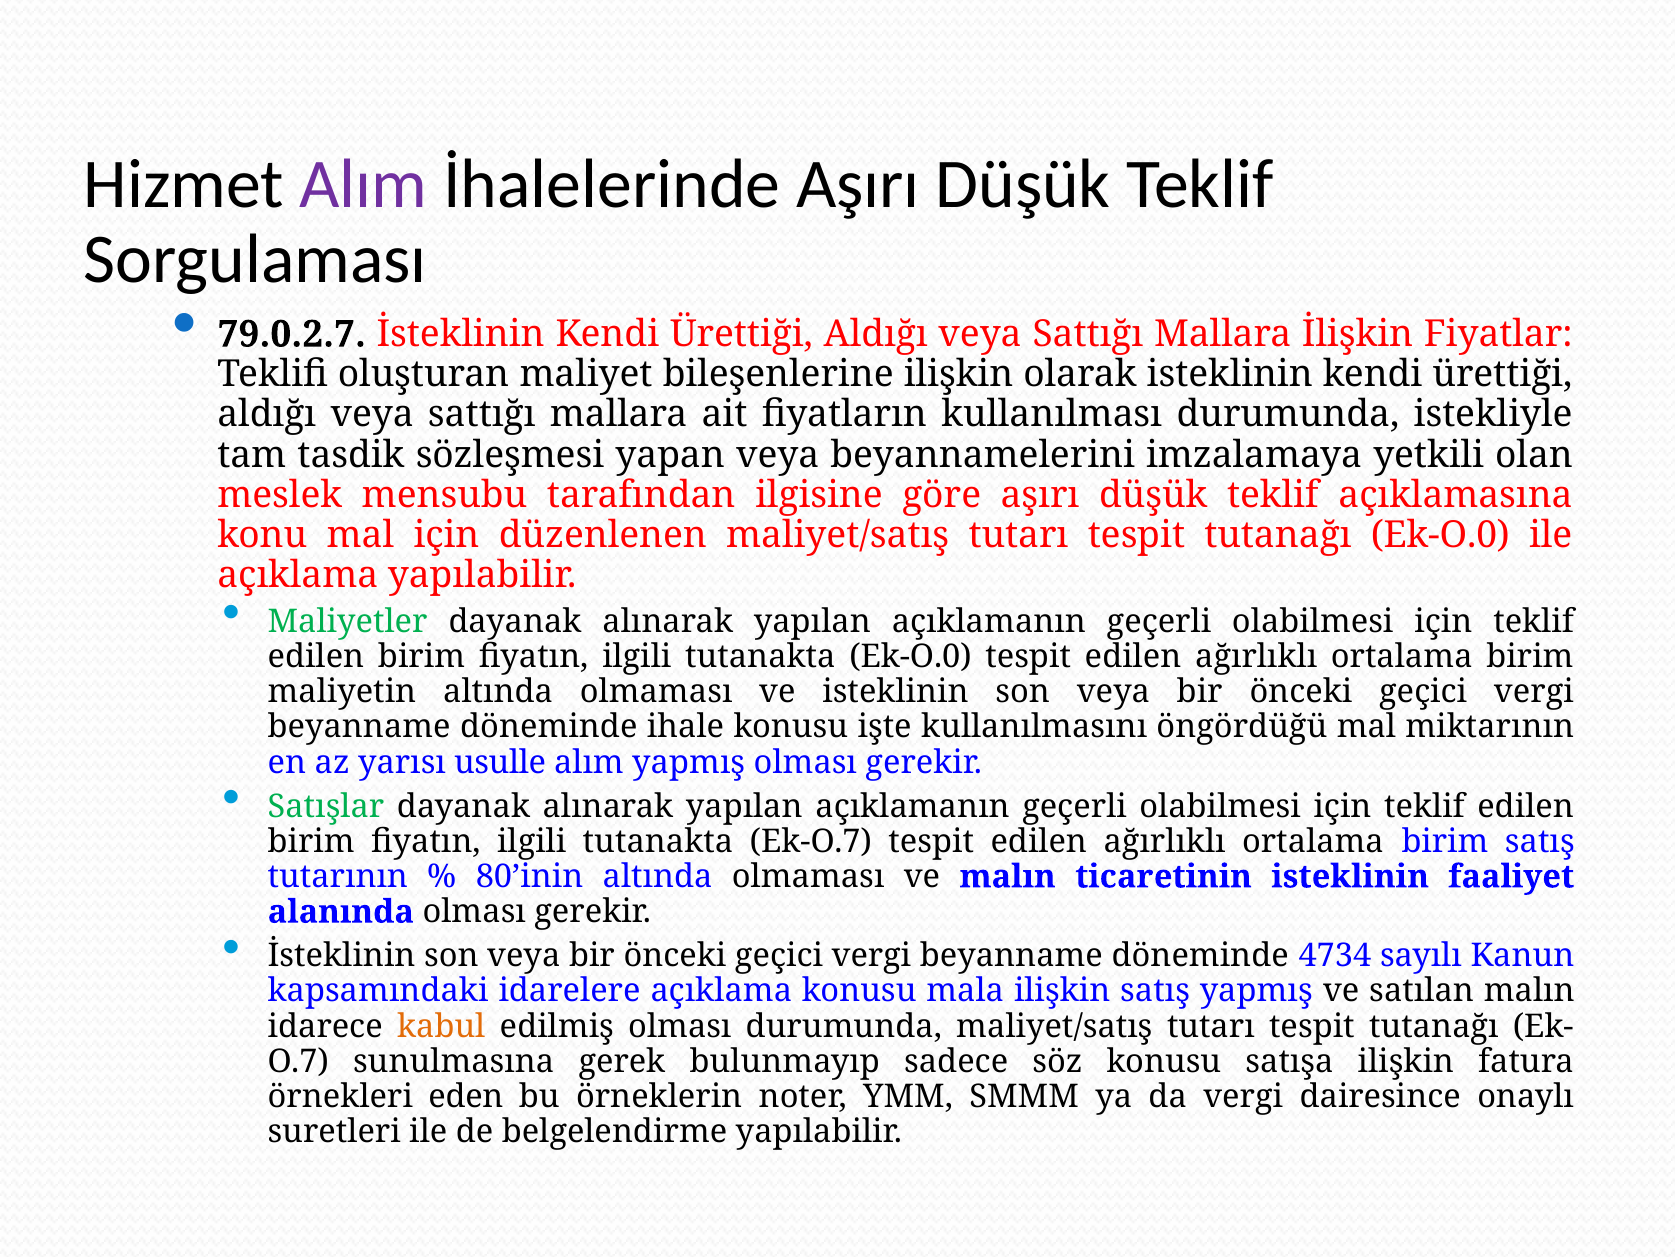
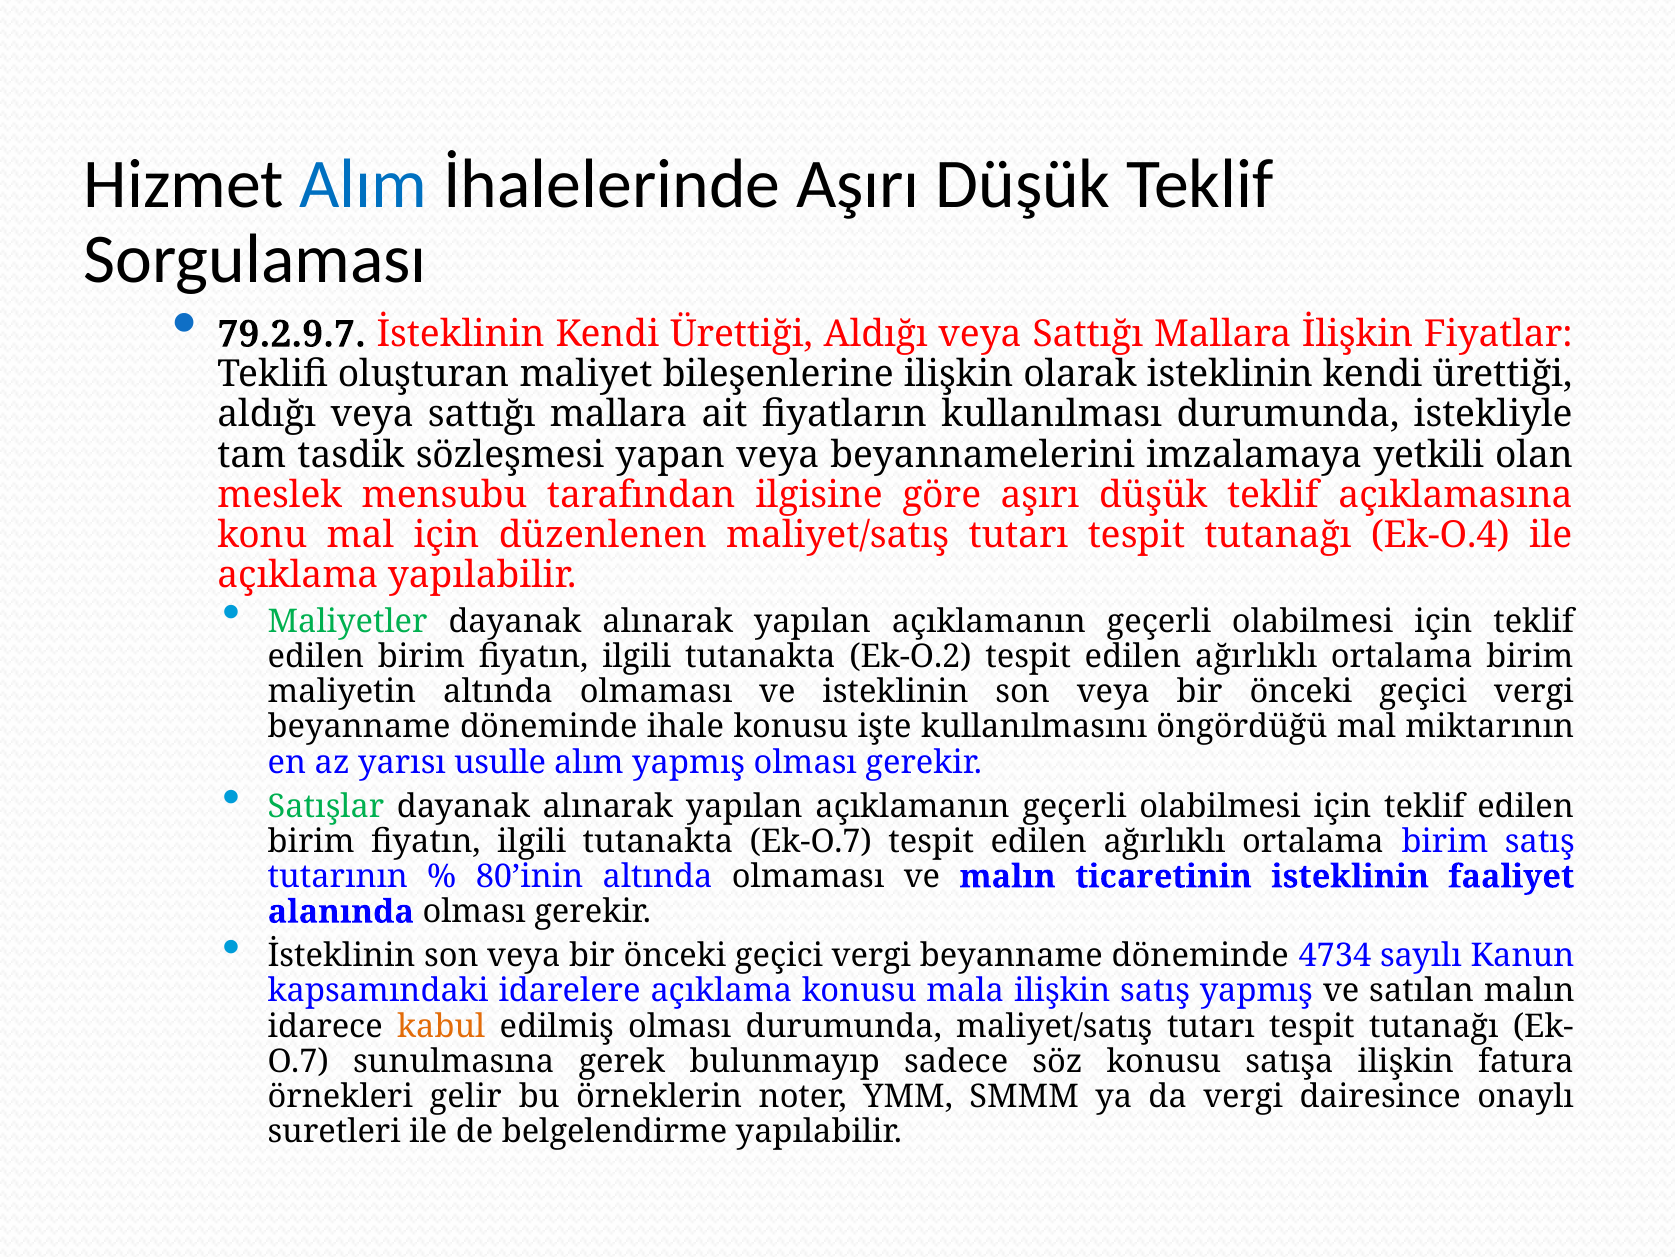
Alım colour: purple -> blue (363, 184)
79.0.2.7: 79.0.2.7 -> 79.2.9.7 (292, 334)
tutanağı Ek-O.0: Ek-O.0 -> Ek-O.4 (1440, 535)
tutanakta Ek-O.0: Ek-O.0 -> Ek-O.2 (911, 656)
eden: eden -> gelir (466, 1096)
